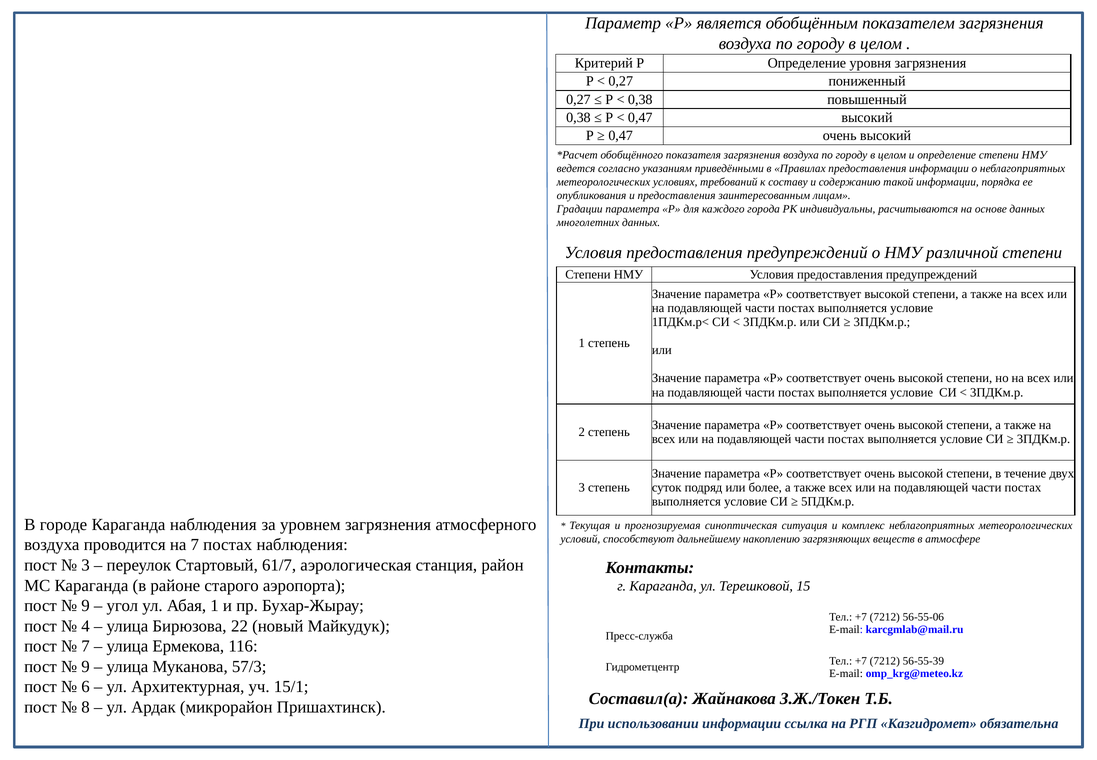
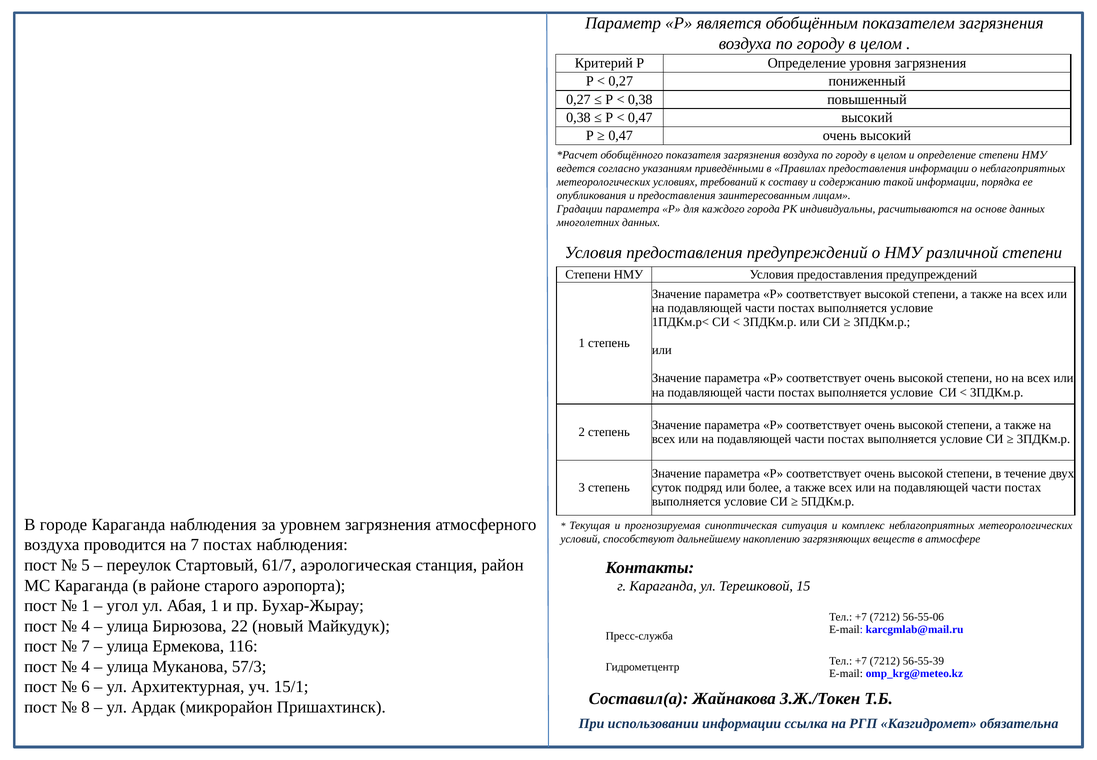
3: 3 -> 5 (86, 565)
9: 9 -> 1 (86, 605)
9: 9 -> 4 (86, 666)
